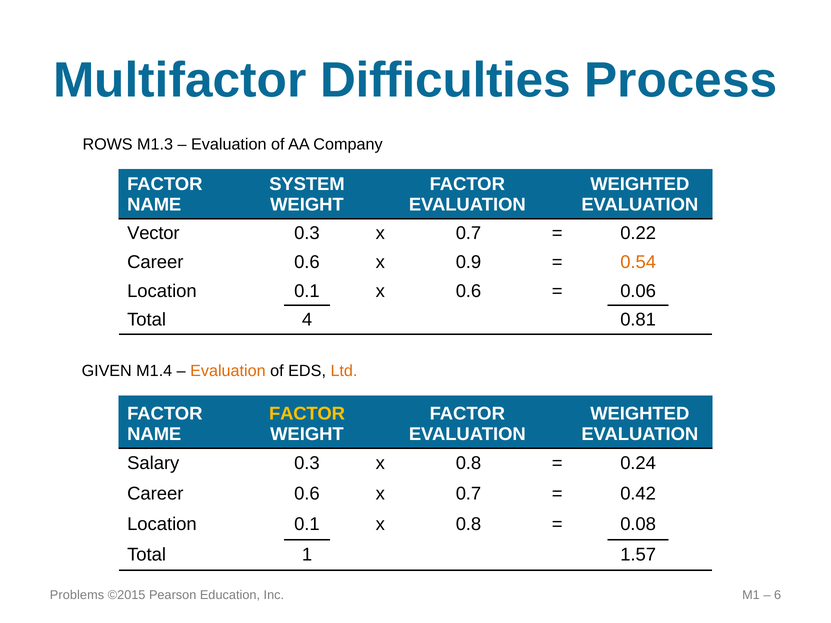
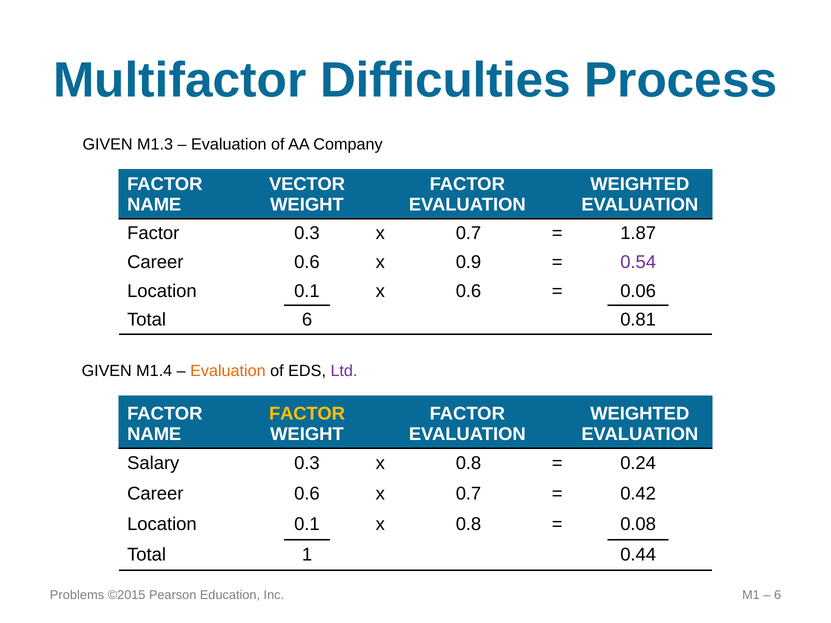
ROWS: ROWS -> GIVEN (108, 144)
SYSTEM: SYSTEM -> VECTOR (307, 184)
Vector: Vector -> Factor (153, 233)
0.22: 0.22 -> 1.87 (638, 233)
0.54 colour: orange -> purple (638, 262)
Total 4: 4 -> 6 (307, 320)
Ltd colour: orange -> purple (344, 371)
1.57: 1.57 -> 0.44 (638, 555)
